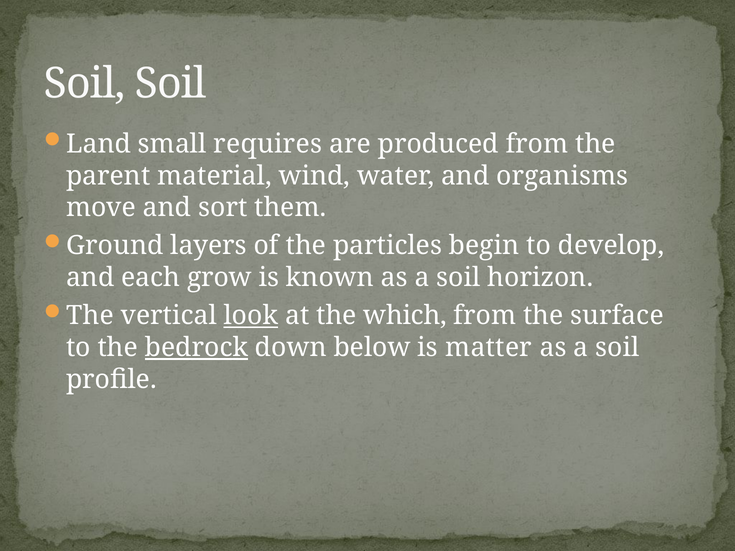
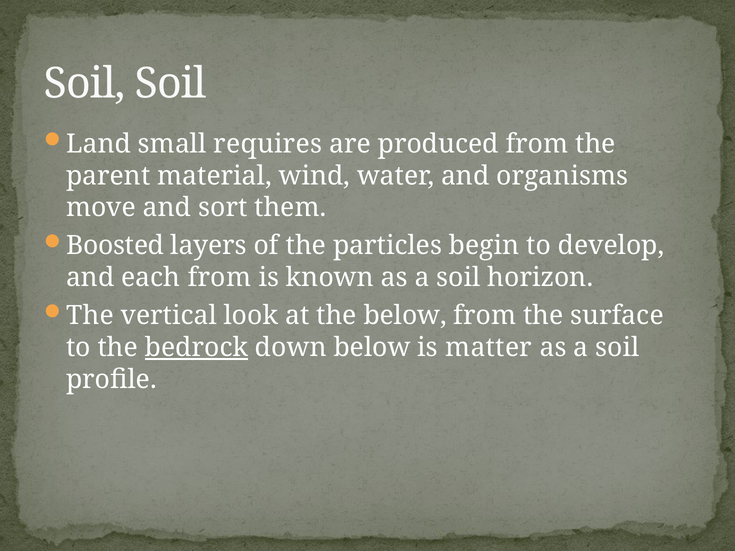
Ground: Ground -> Boosted (115, 246)
each grow: grow -> from (219, 278)
look underline: present -> none (251, 316)
the which: which -> below (405, 316)
